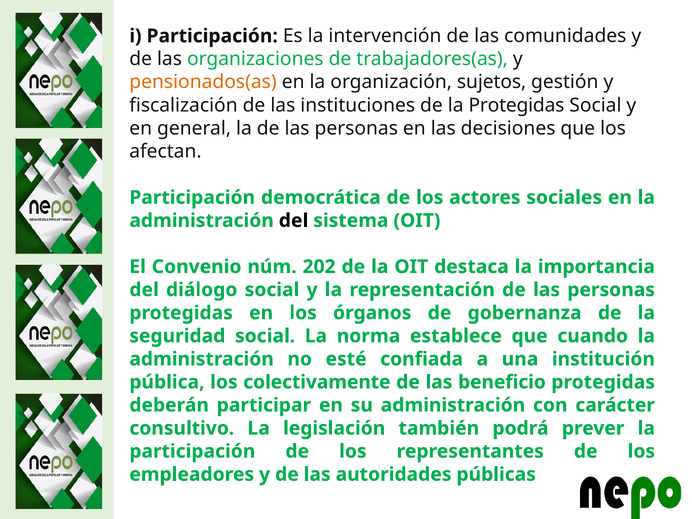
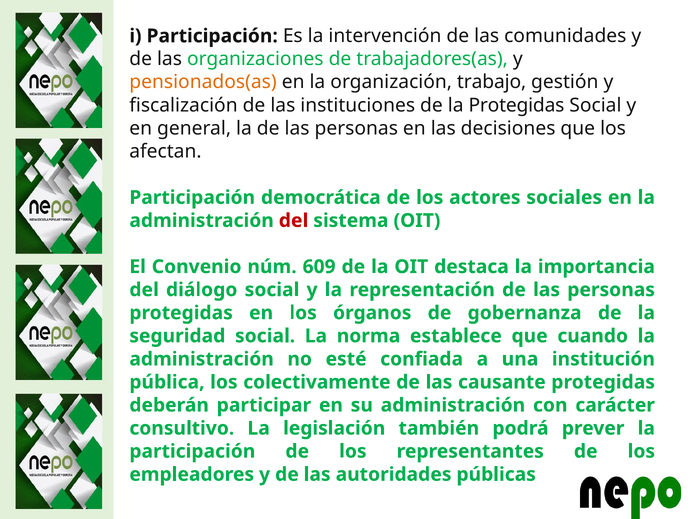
sujetos: sujetos -> trabajo (492, 82)
del colour: black -> red (294, 221)
202: 202 -> 609 (319, 267)
beneficio: beneficio -> causante (502, 382)
